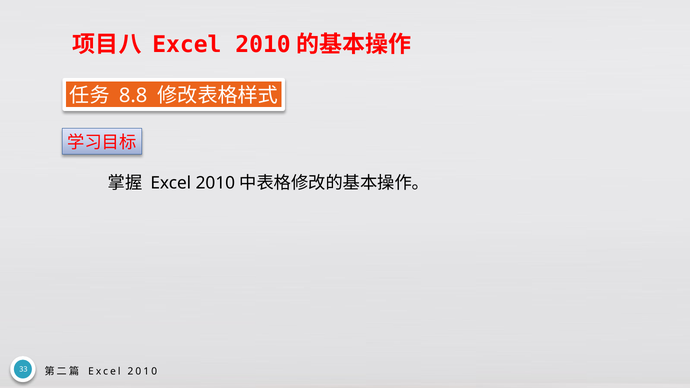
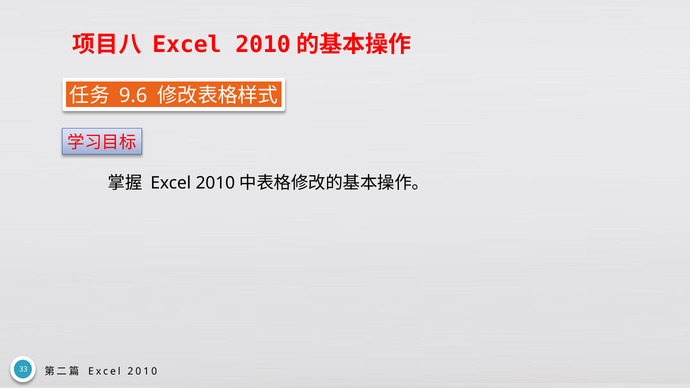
8.8: 8.8 -> 9.6 (133, 96)
